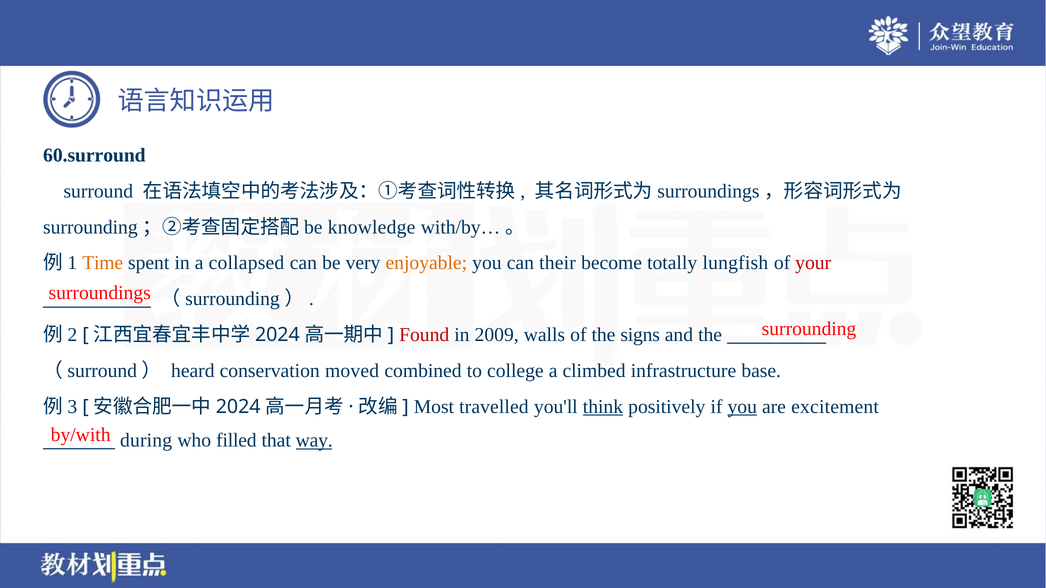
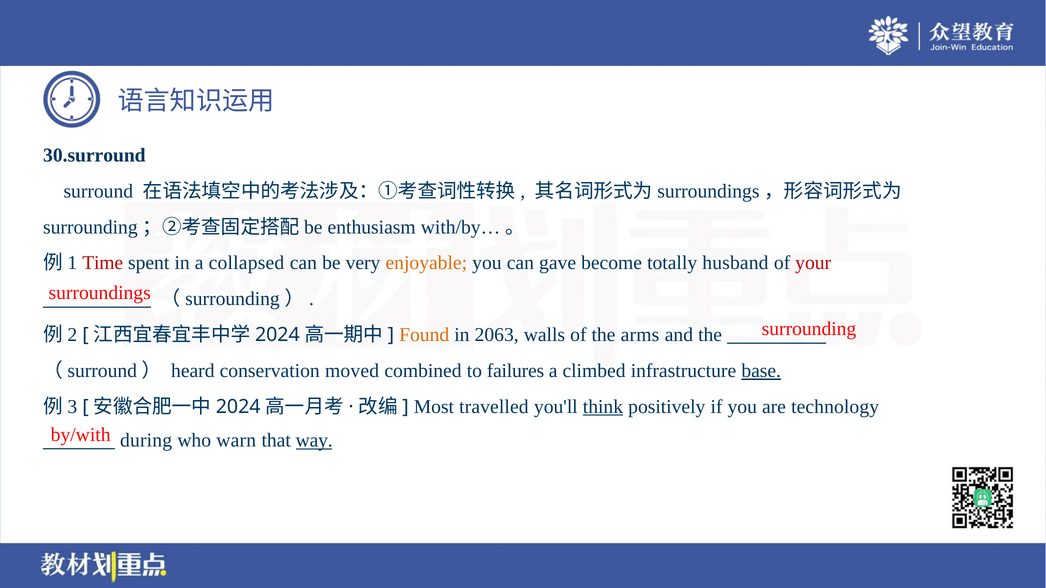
60.surround: 60.surround -> 30.surround (94, 155)
knowledge: knowledge -> enthusiasm (372, 227)
Time colour: orange -> red (103, 263)
their: their -> gave (558, 263)
lungfish: lungfish -> husband (735, 263)
Found colour: red -> orange (424, 335)
2009: 2009 -> 2063 (497, 335)
signs: signs -> arms (640, 335)
college: college -> failures (515, 371)
base underline: none -> present (761, 371)
you underline: present -> none (742, 407)
excitement: excitement -> technology (835, 407)
filled: filled -> warn (236, 441)
